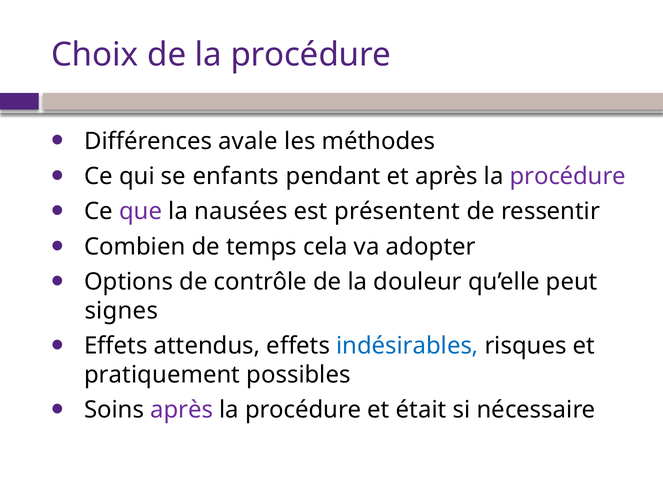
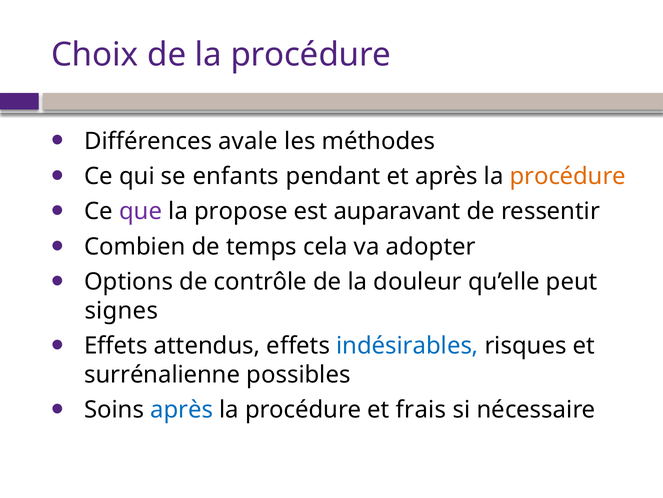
procédure colour: purple -> orange (568, 176)
nausées: nausées -> propose (241, 211)
présentent: présentent -> auparavant (397, 211)
pratiquement: pratiquement -> surrénalienne (162, 374)
après colour: purple -> blue (182, 409)
était: était -> frais (421, 409)
